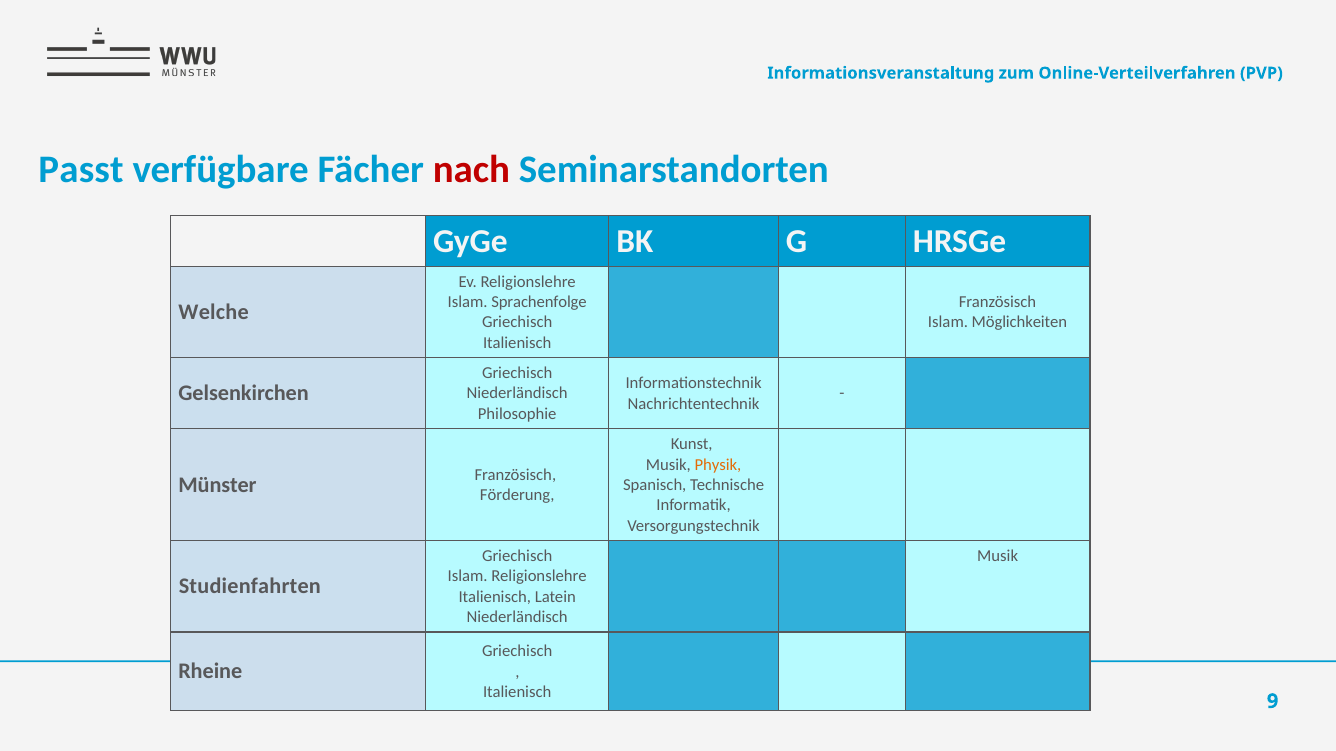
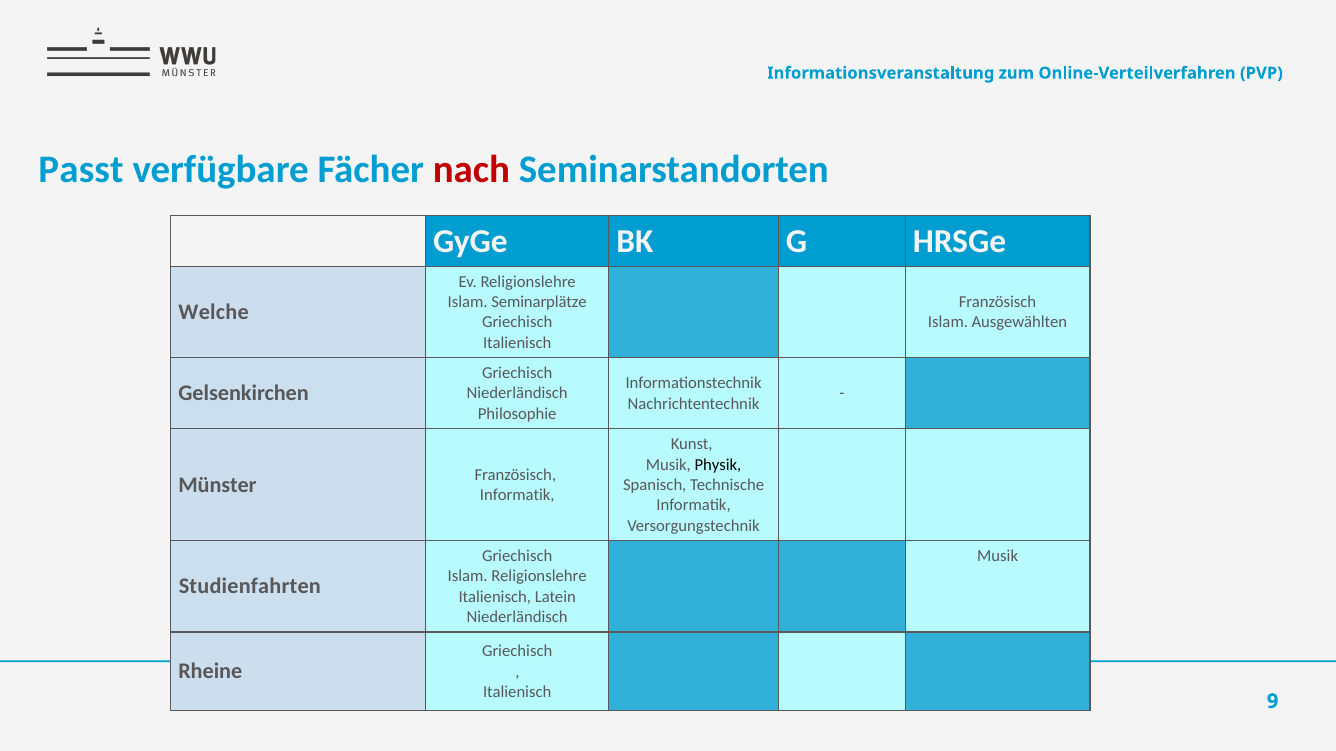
Sprachenfolge: Sprachenfolge -> Seminarplätze (539, 302)
Möglichkeiten: Möglichkeiten -> Ausgewählten (1019, 323)
Physik colour: orange -> black (718, 465)
Förderung: Förderung -> Informatik (517, 495)
